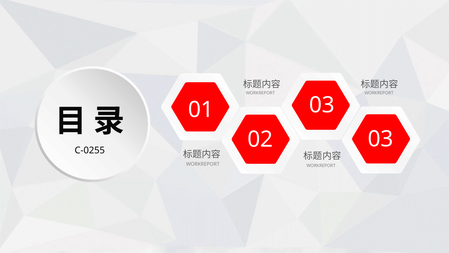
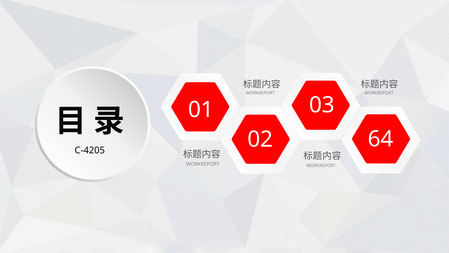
02 03: 03 -> 64 (381, 139)
C-0255: C-0255 -> C-4205 (90, 150)
